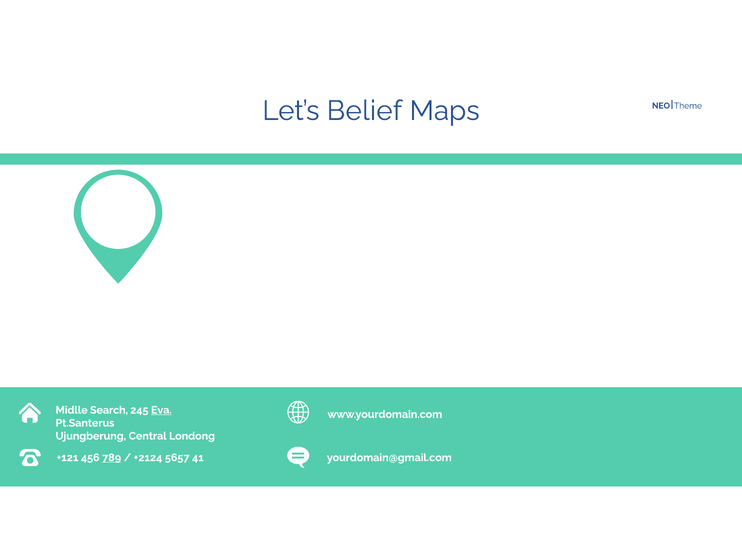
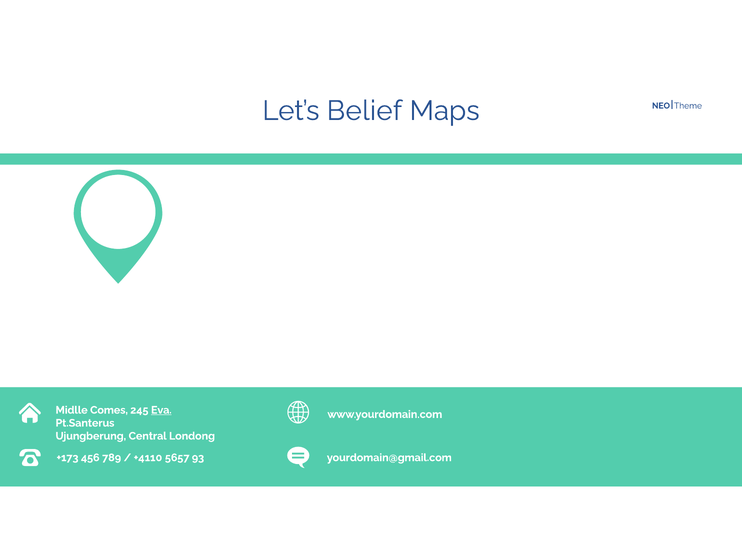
Search: Search -> Comes (109, 410)
+121: +121 -> +173 (68, 458)
789 underline: present -> none (112, 458)
+2124: +2124 -> +4110 (148, 458)
41: 41 -> 93 (198, 458)
